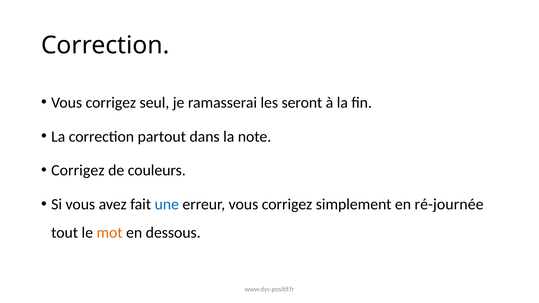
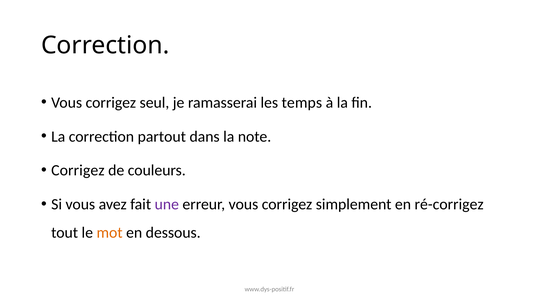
seront: seront -> temps (302, 103)
une colour: blue -> purple (167, 204)
ré-journée: ré-journée -> ré-corrigez (449, 204)
